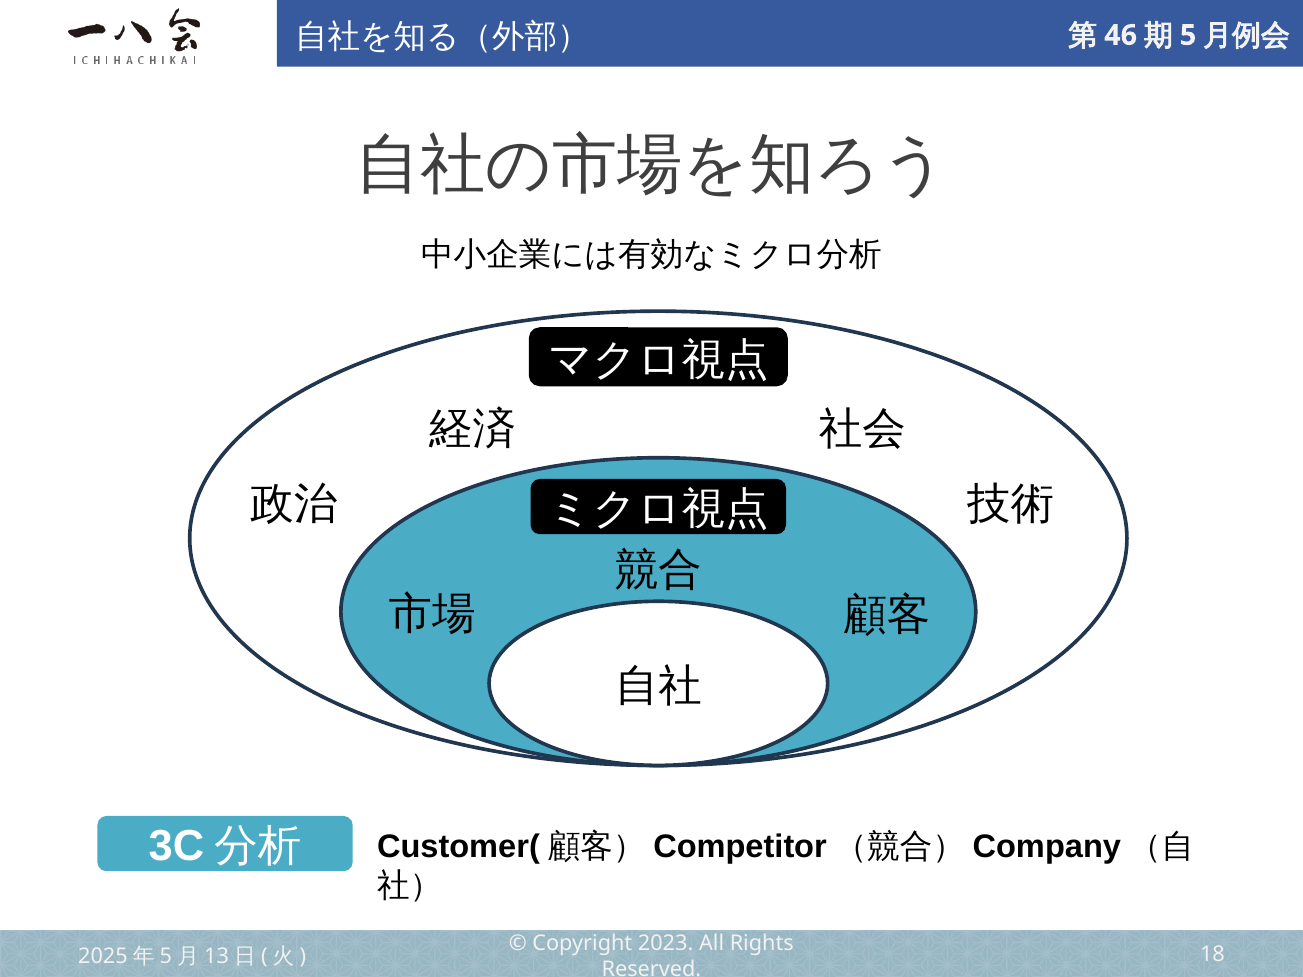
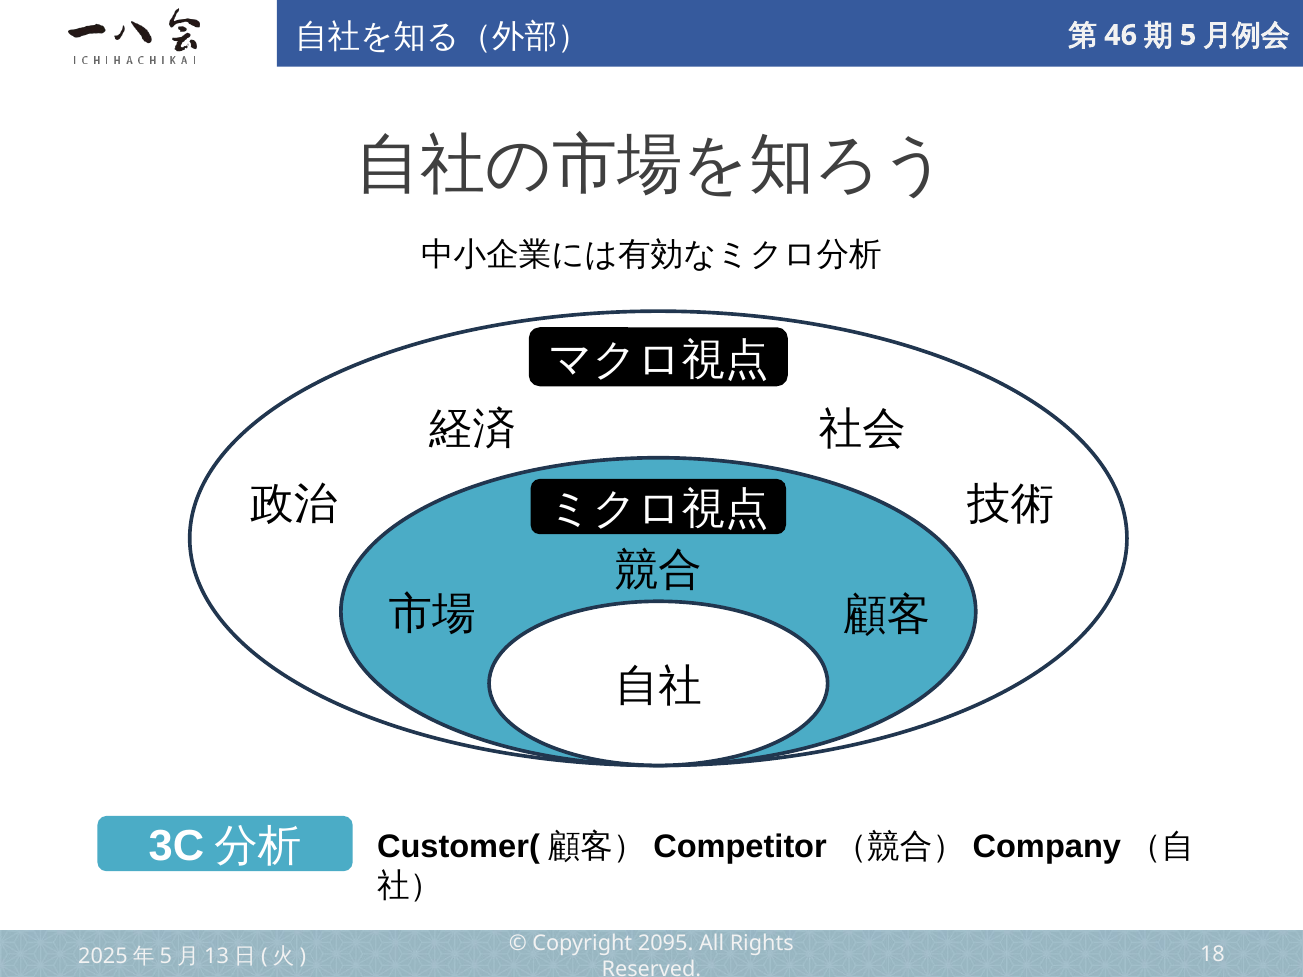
2023: 2023 -> 2095 (666, 944)
